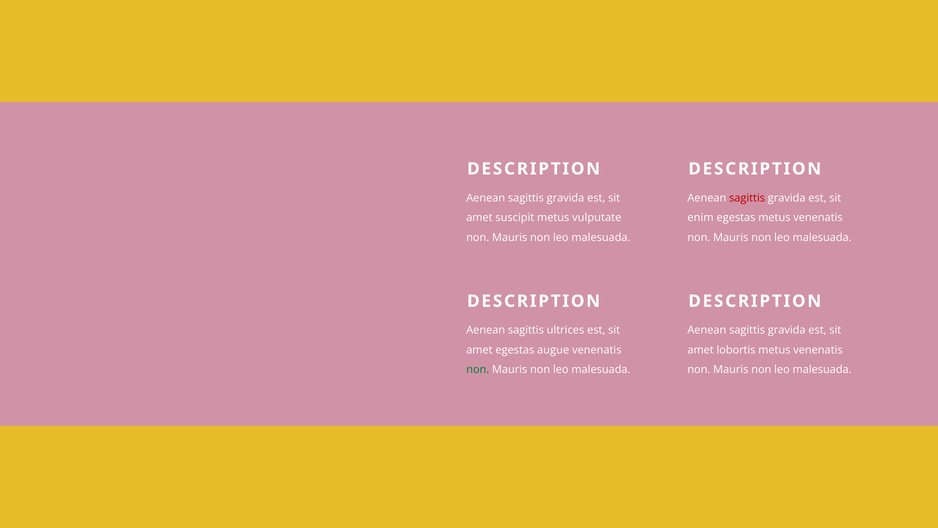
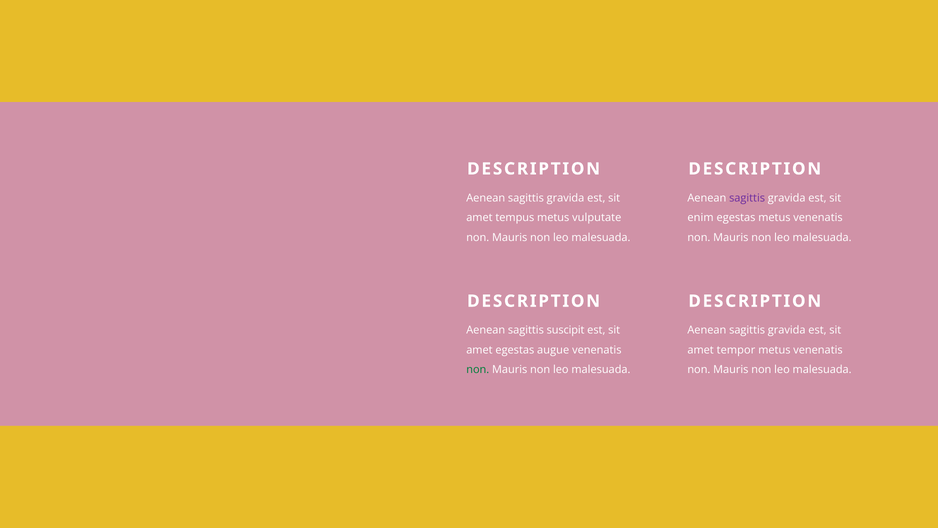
sagittis colour: red -> purple (747, 198)
suscipit: suscipit -> tempus (515, 218)
ultrices: ultrices -> suscipit (566, 330)
lobortis: lobortis -> tempor (736, 350)
